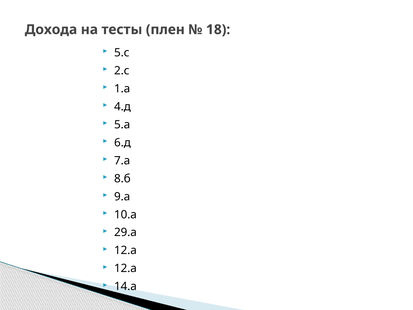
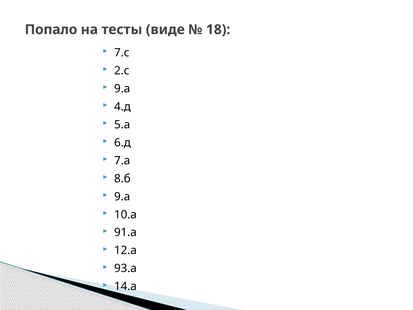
Дохода: Дохода -> Попало (51, 30)
плен: плен -> виде (165, 30)
5.с: 5.с -> 7.с (122, 53)
1.а: 1.а -> 9.а (122, 88)
29.а: 29.а -> 91.а (125, 232)
12.а: 12.а -> 93.а (125, 268)
